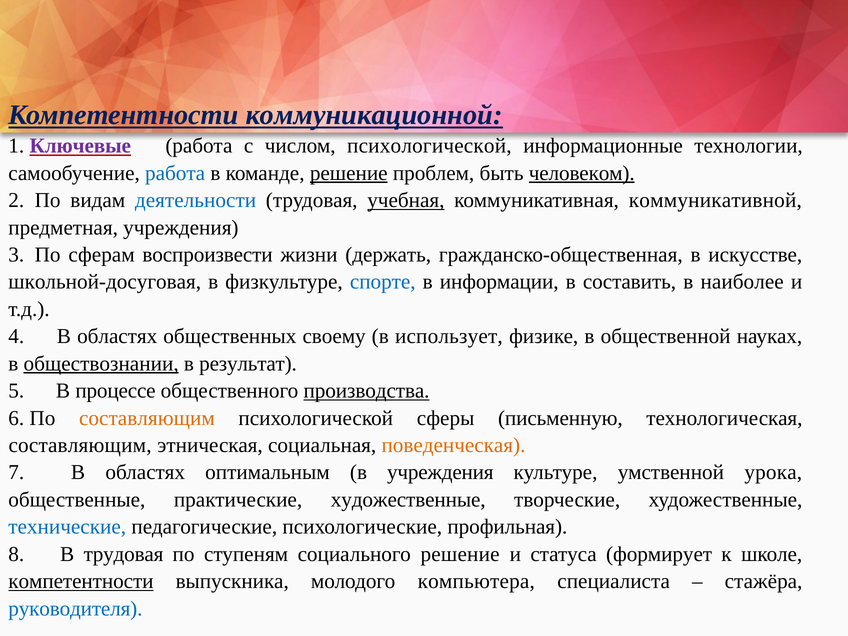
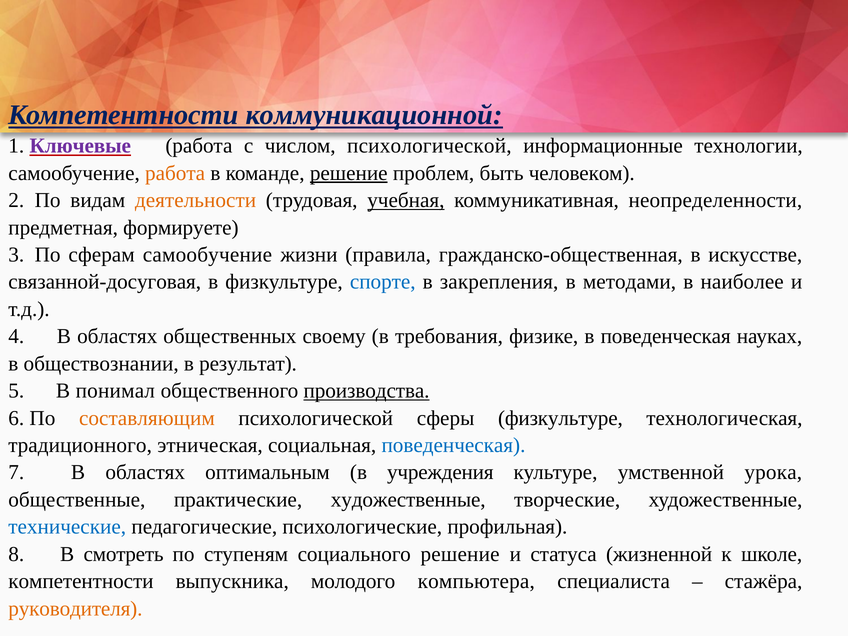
работа colour: blue -> orange (175, 173)
человеком underline: present -> none (582, 173)
деятельности colour: blue -> orange (196, 200)
коммуникативной: коммуникативной -> неопределенности (715, 200)
предметная учреждения: учреждения -> формируете (181, 228)
сферам воспроизвести: воспроизвести -> самообучение (207, 255)
держать: держать -> правила (388, 255)
школьной-досуговая: школьной-досуговая -> связанной-досуговая (105, 282)
информации: информации -> закрепления (499, 282)
составить: составить -> методами (629, 282)
использует: использует -> требования (449, 336)
в общественной: общественной -> поведенческая (666, 336)
обществознании underline: present -> none (101, 364)
процессе: процессе -> понимал (115, 391)
сферы письменную: письменную -> физкультуре (560, 418)
составляющим: составляющим -> традиционного (80, 445)
поведенческая colour: orange -> blue (453, 445)
В трудовая: трудовая -> смотреть (124, 554)
формирует: формирует -> жизненной (659, 554)
компетентности underline: present -> none (81, 581)
руководителя colour: blue -> orange (75, 609)
